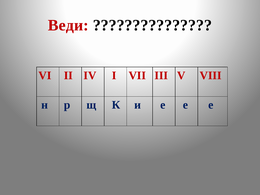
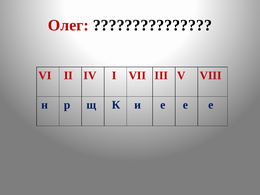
Веди: Веди -> Олег (68, 25)
